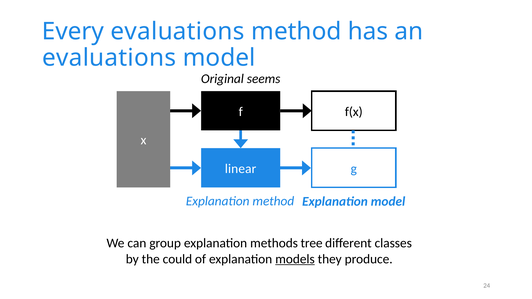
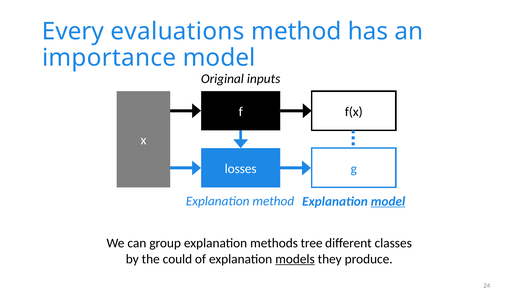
evaluations: evaluations -> importance (109, 58)
seems: seems -> inputs (264, 79)
linear: linear -> losses (241, 169)
model underline: none -> present (388, 201)
